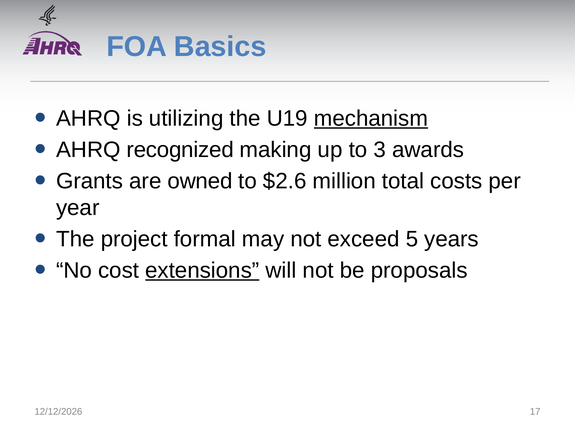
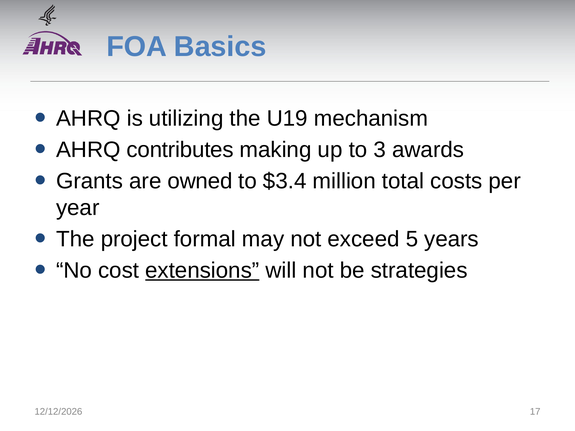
mechanism underline: present -> none (371, 118)
recognized: recognized -> contributes (180, 150)
$2.6: $2.6 -> $3.4 (285, 181)
proposals: proposals -> strategies (419, 271)
